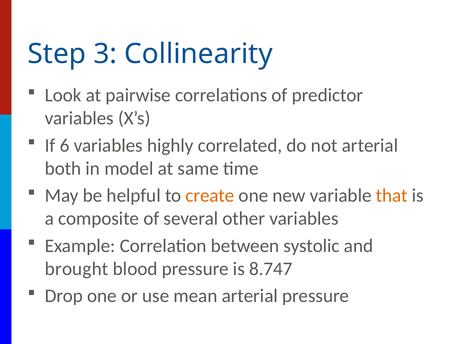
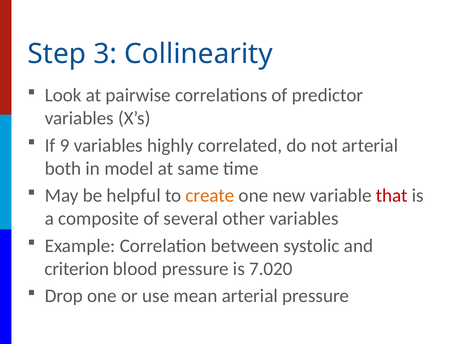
6: 6 -> 9 (65, 146)
that colour: orange -> red (392, 196)
brought: brought -> criterion (77, 269)
8.747: 8.747 -> 7.020 (271, 269)
